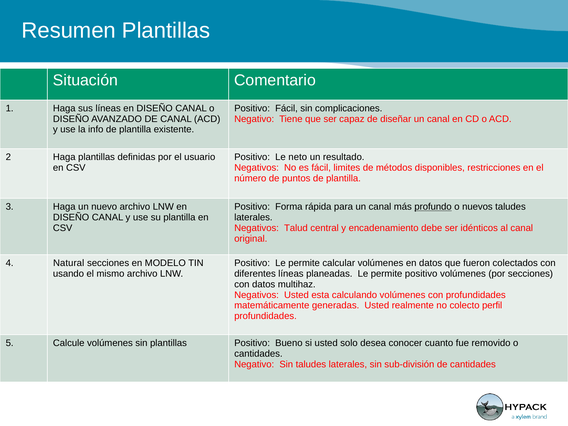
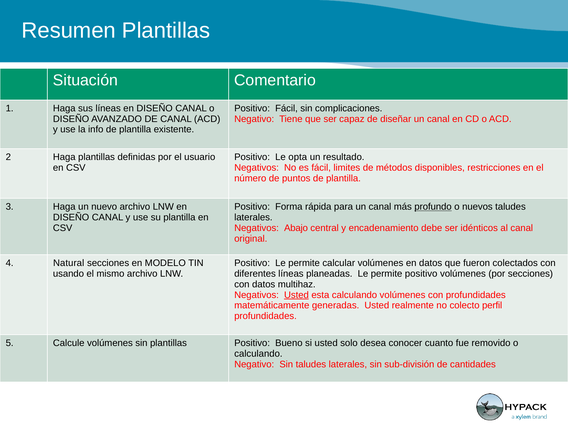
neto: neto -> opta (298, 157)
Talud: Talud -> Abajo (296, 228)
Usted underline: none -> present (296, 295)
cantidades: cantidades -> calculando (258, 354)
